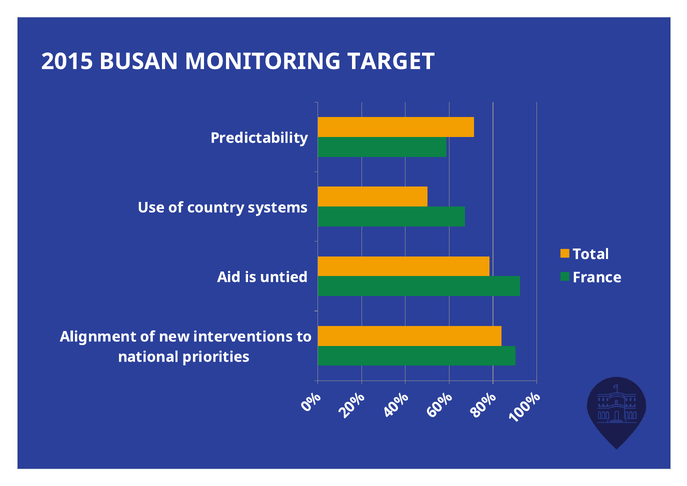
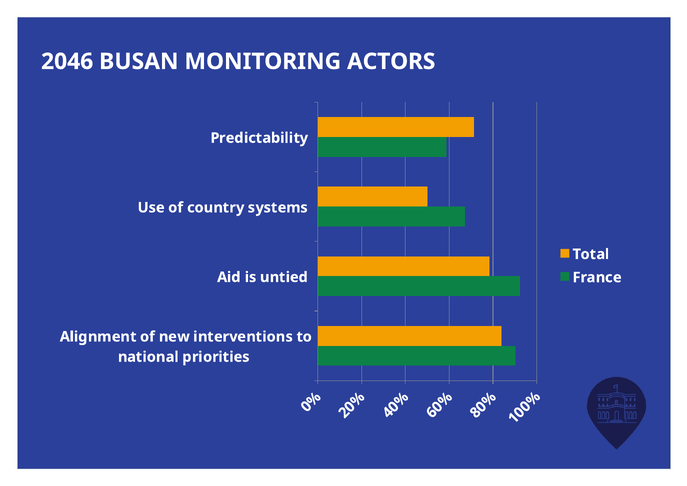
2015: 2015 -> 2046 (67, 62)
TARGET: TARGET -> ACTORS (391, 62)
